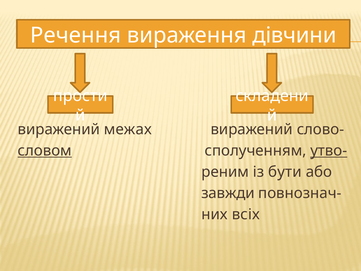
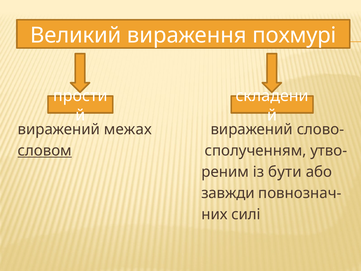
Речення: Речення -> Великий (76, 35)
дівчини: дівчини -> похмурі (294, 35)
утво- underline: present -> none (329, 150)
всіх: всіх -> силі (246, 214)
